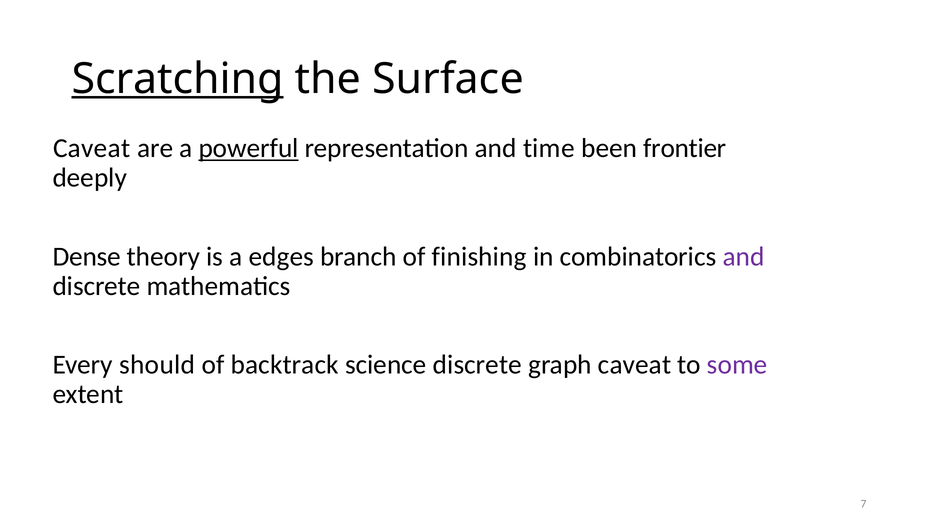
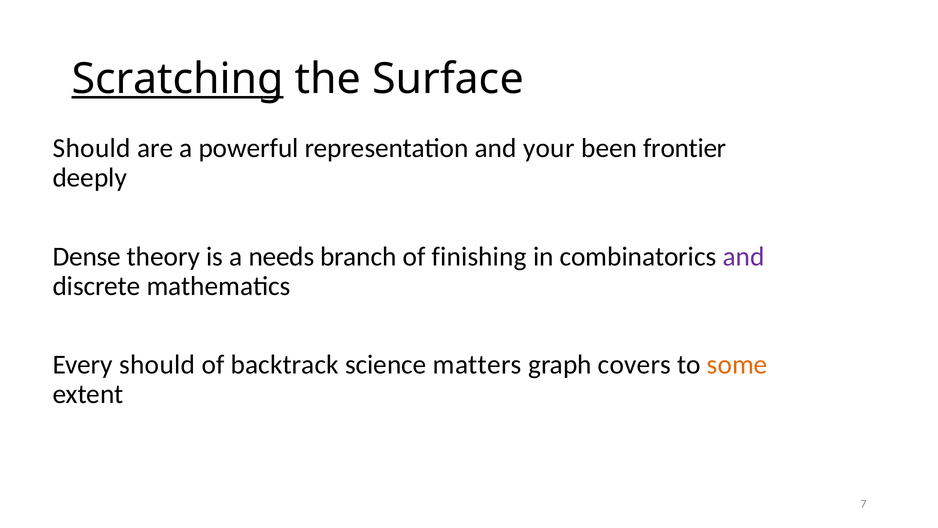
Caveat: Caveat -> Should (92, 148)
powerful underline: present -> none (249, 148)
time: time -> your (549, 148)
edges: edges -> needs (281, 256)
science discrete: discrete -> matters (477, 365)
graph caveat: caveat -> covers (634, 365)
some colour: purple -> orange (737, 365)
